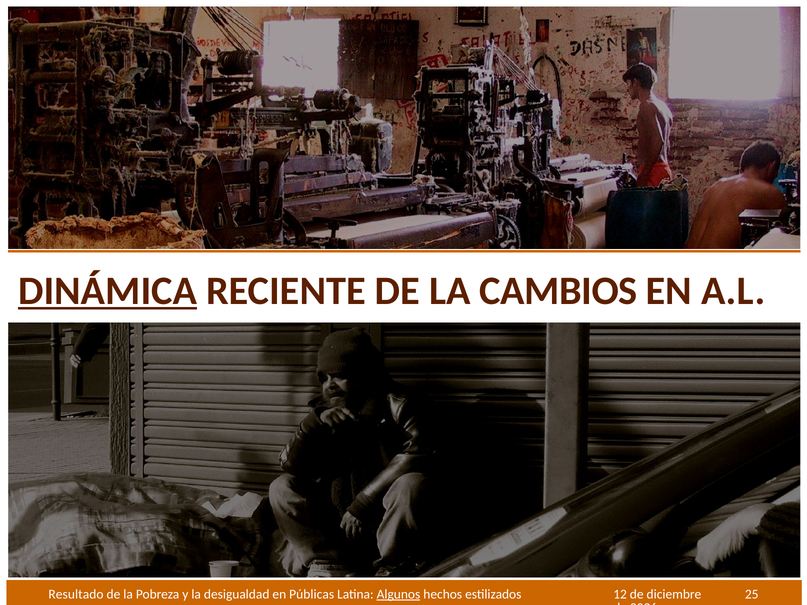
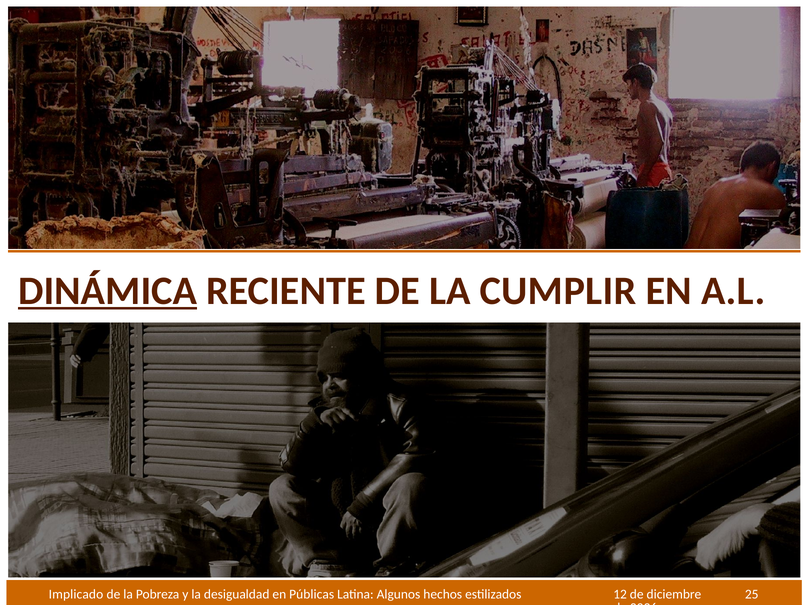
CAMBIOS: CAMBIOS -> CUMPLIR (558, 291)
Resultado: Resultado -> Implicado (76, 595)
Algunos underline: present -> none (399, 595)
